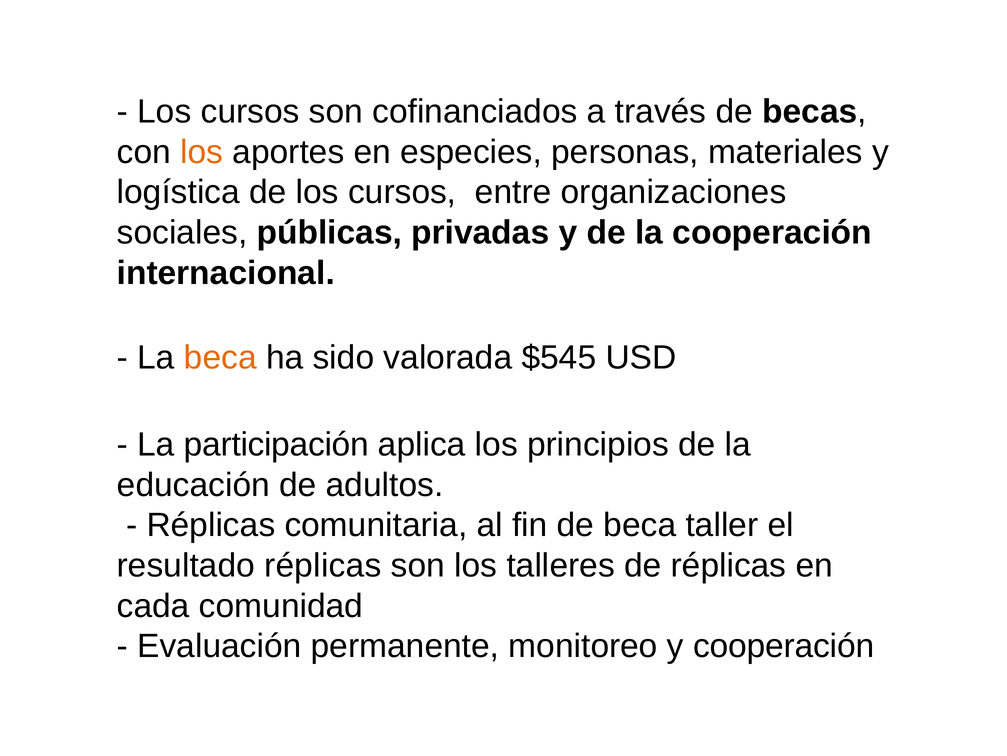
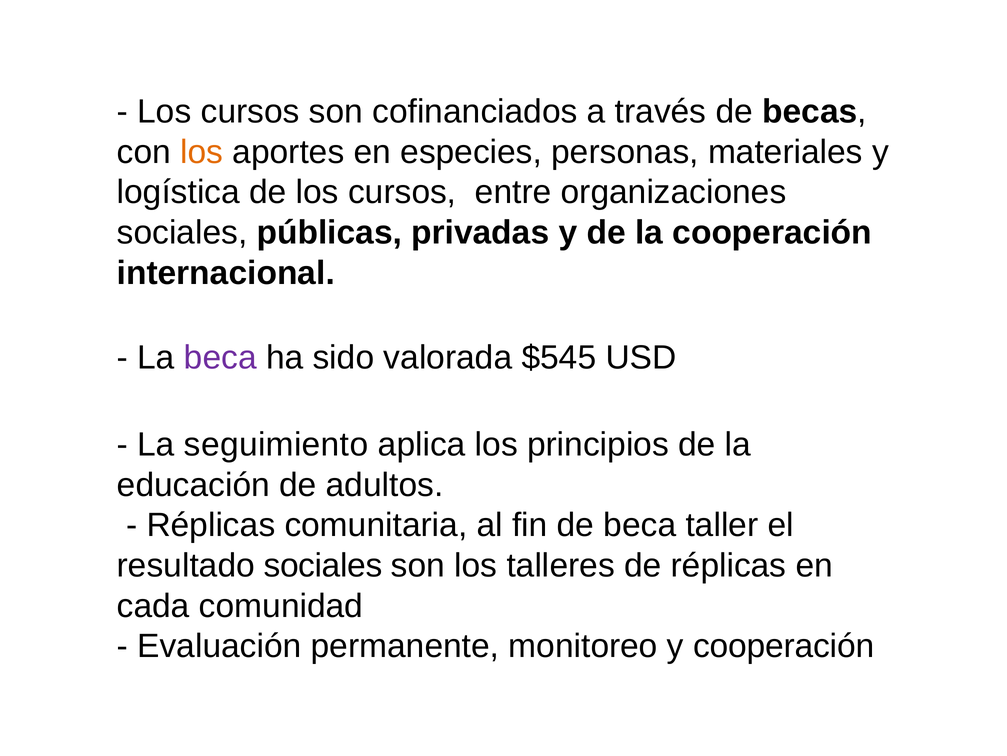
beca colour: orange -> purple (220, 357)
participación: participación -> seguimiento (276, 444)
resultado réplicas: réplicas -> sociales (323, 565)
